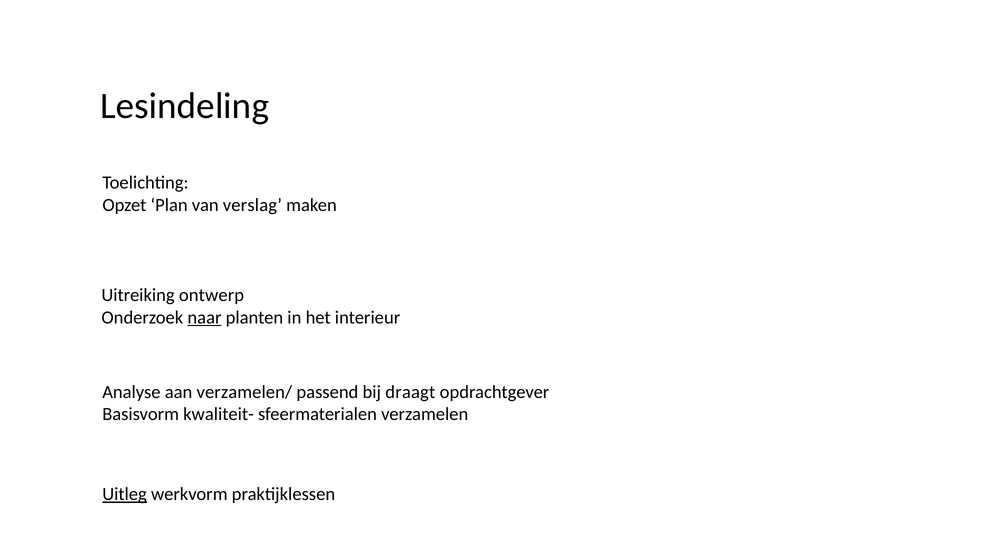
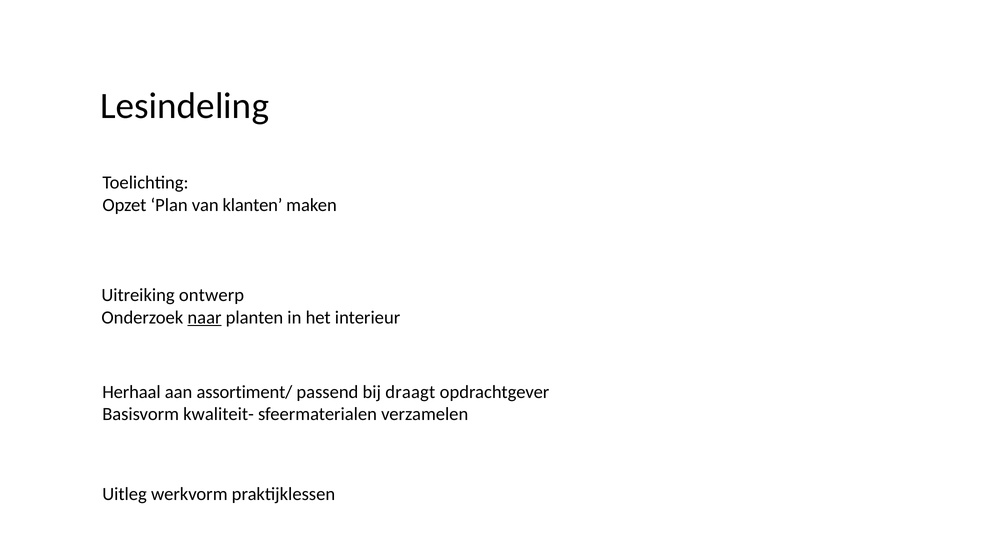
verslag: verslag -> klanten (253, 205)
Analyse: Analyse -> Herhaal (131, 391)
verzamelen/: verzamelen/ -> assortiment/ (244, 391)
Uitleg underline: present -> none (125, 494)
